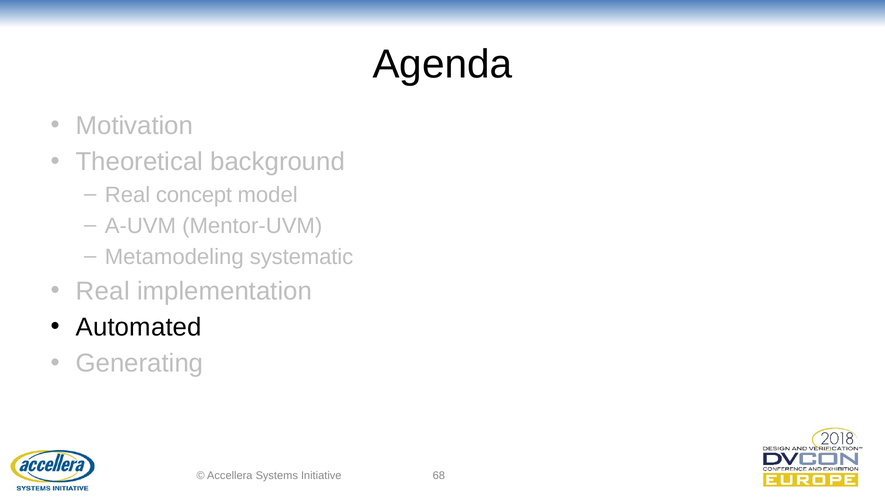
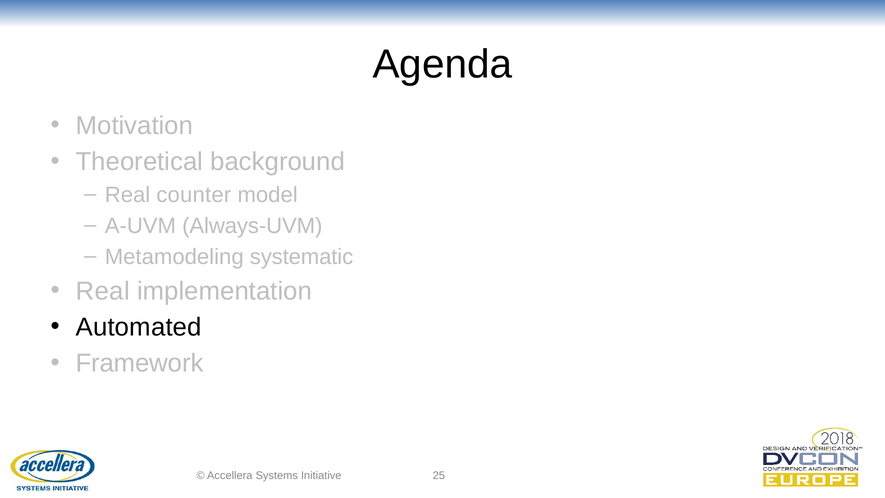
concept: concept -> counter (194, 195)
Mentor-UVM: Mentor-UVM -> Always-UVM (252, 226)
Generating: Generating -> Framework (140, 363)
68: 68 -> 25 (439, 475)
